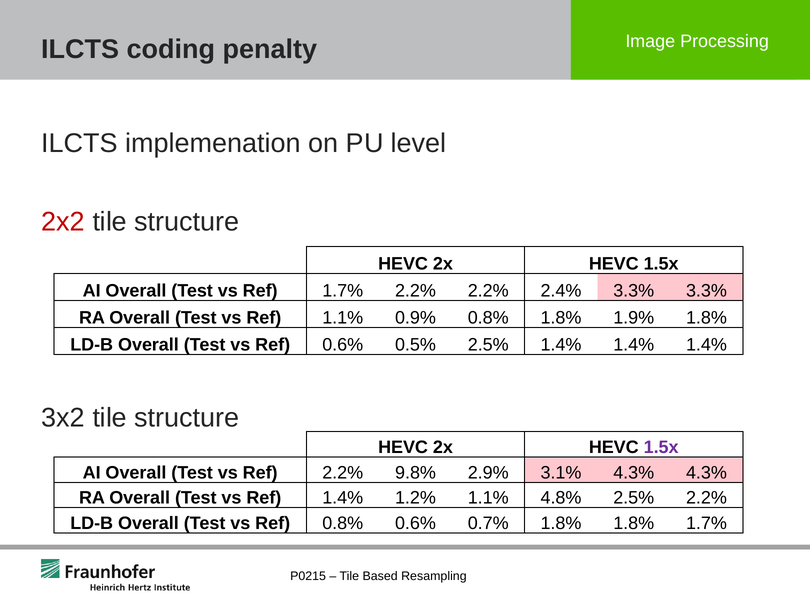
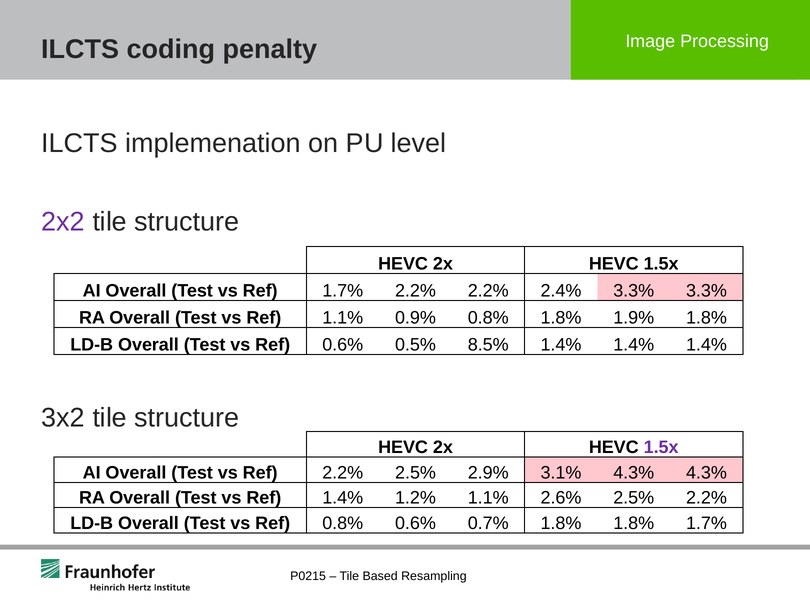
2x2 colour: red -> purple (63, 222)
0.5% 2.5%: 2.5% -> 8.5% (488, 344)
2.2% 9.8%: 9.8% -> 2.5% (416, 472)
4.8%: 4.8% -> 2.6% (561, 498)
